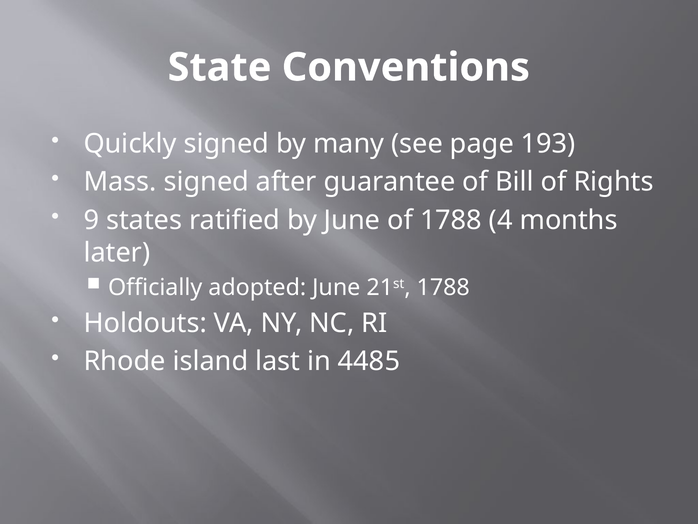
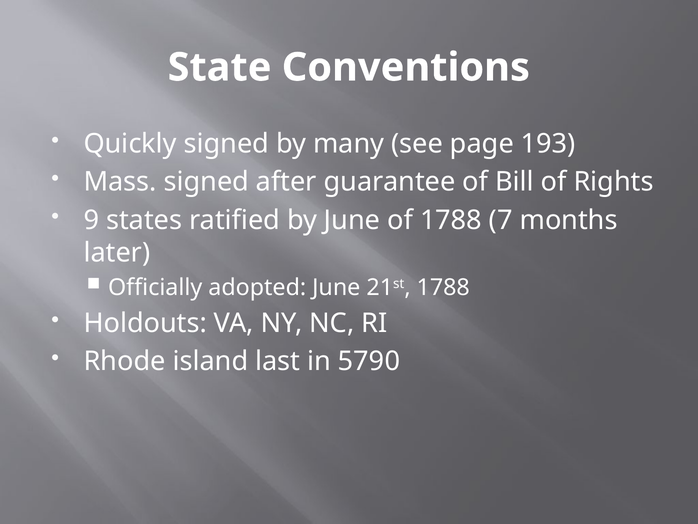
4: 4 -> 7 (501, 220)
4485: 4485 -> 5790 (369, 361)
